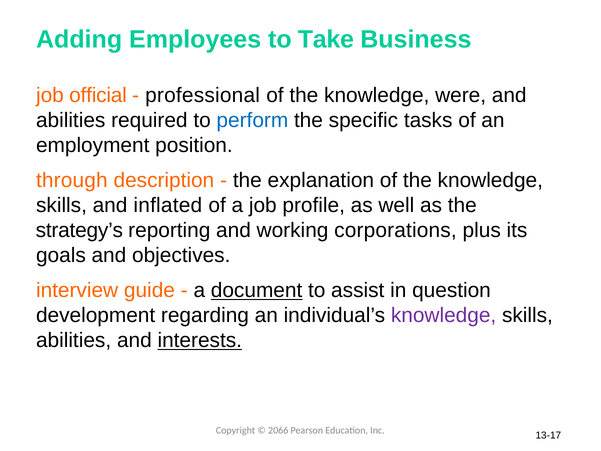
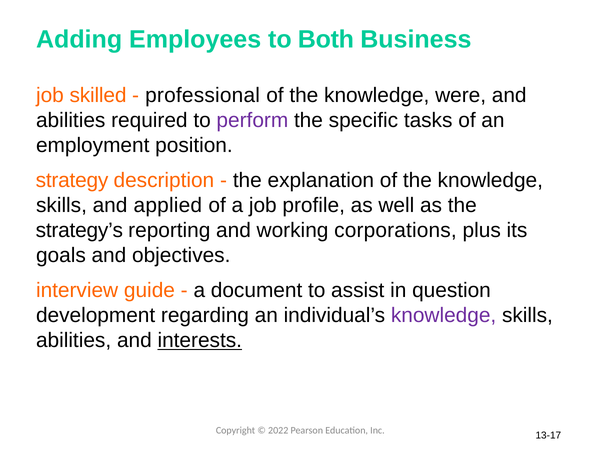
Take: Take -> Both (326, 39)
official: official -> skilled (98, 95)
perform colour: blue -> purple (252, 120)
through: through -> strategy (72, 180)
inflated: inflated -> applied (168, 205)
document underline: present -> none (257, 290)
2066: 2066 -> 2022 (278, 430)
